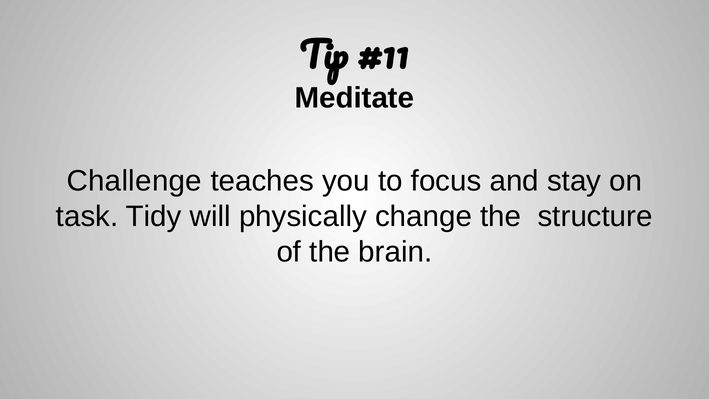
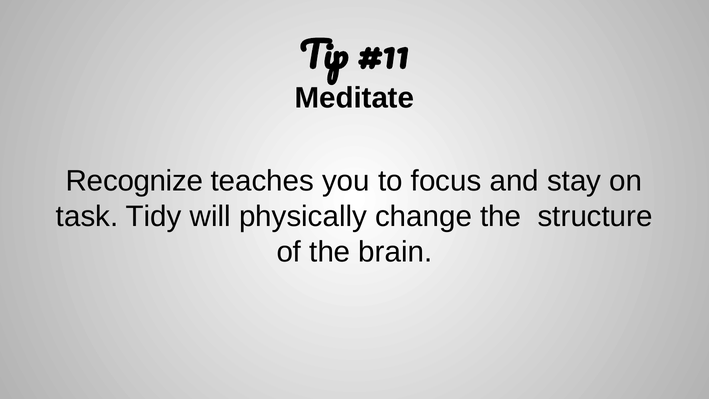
Challenge: Challenge -> Recognize (135, 181)
